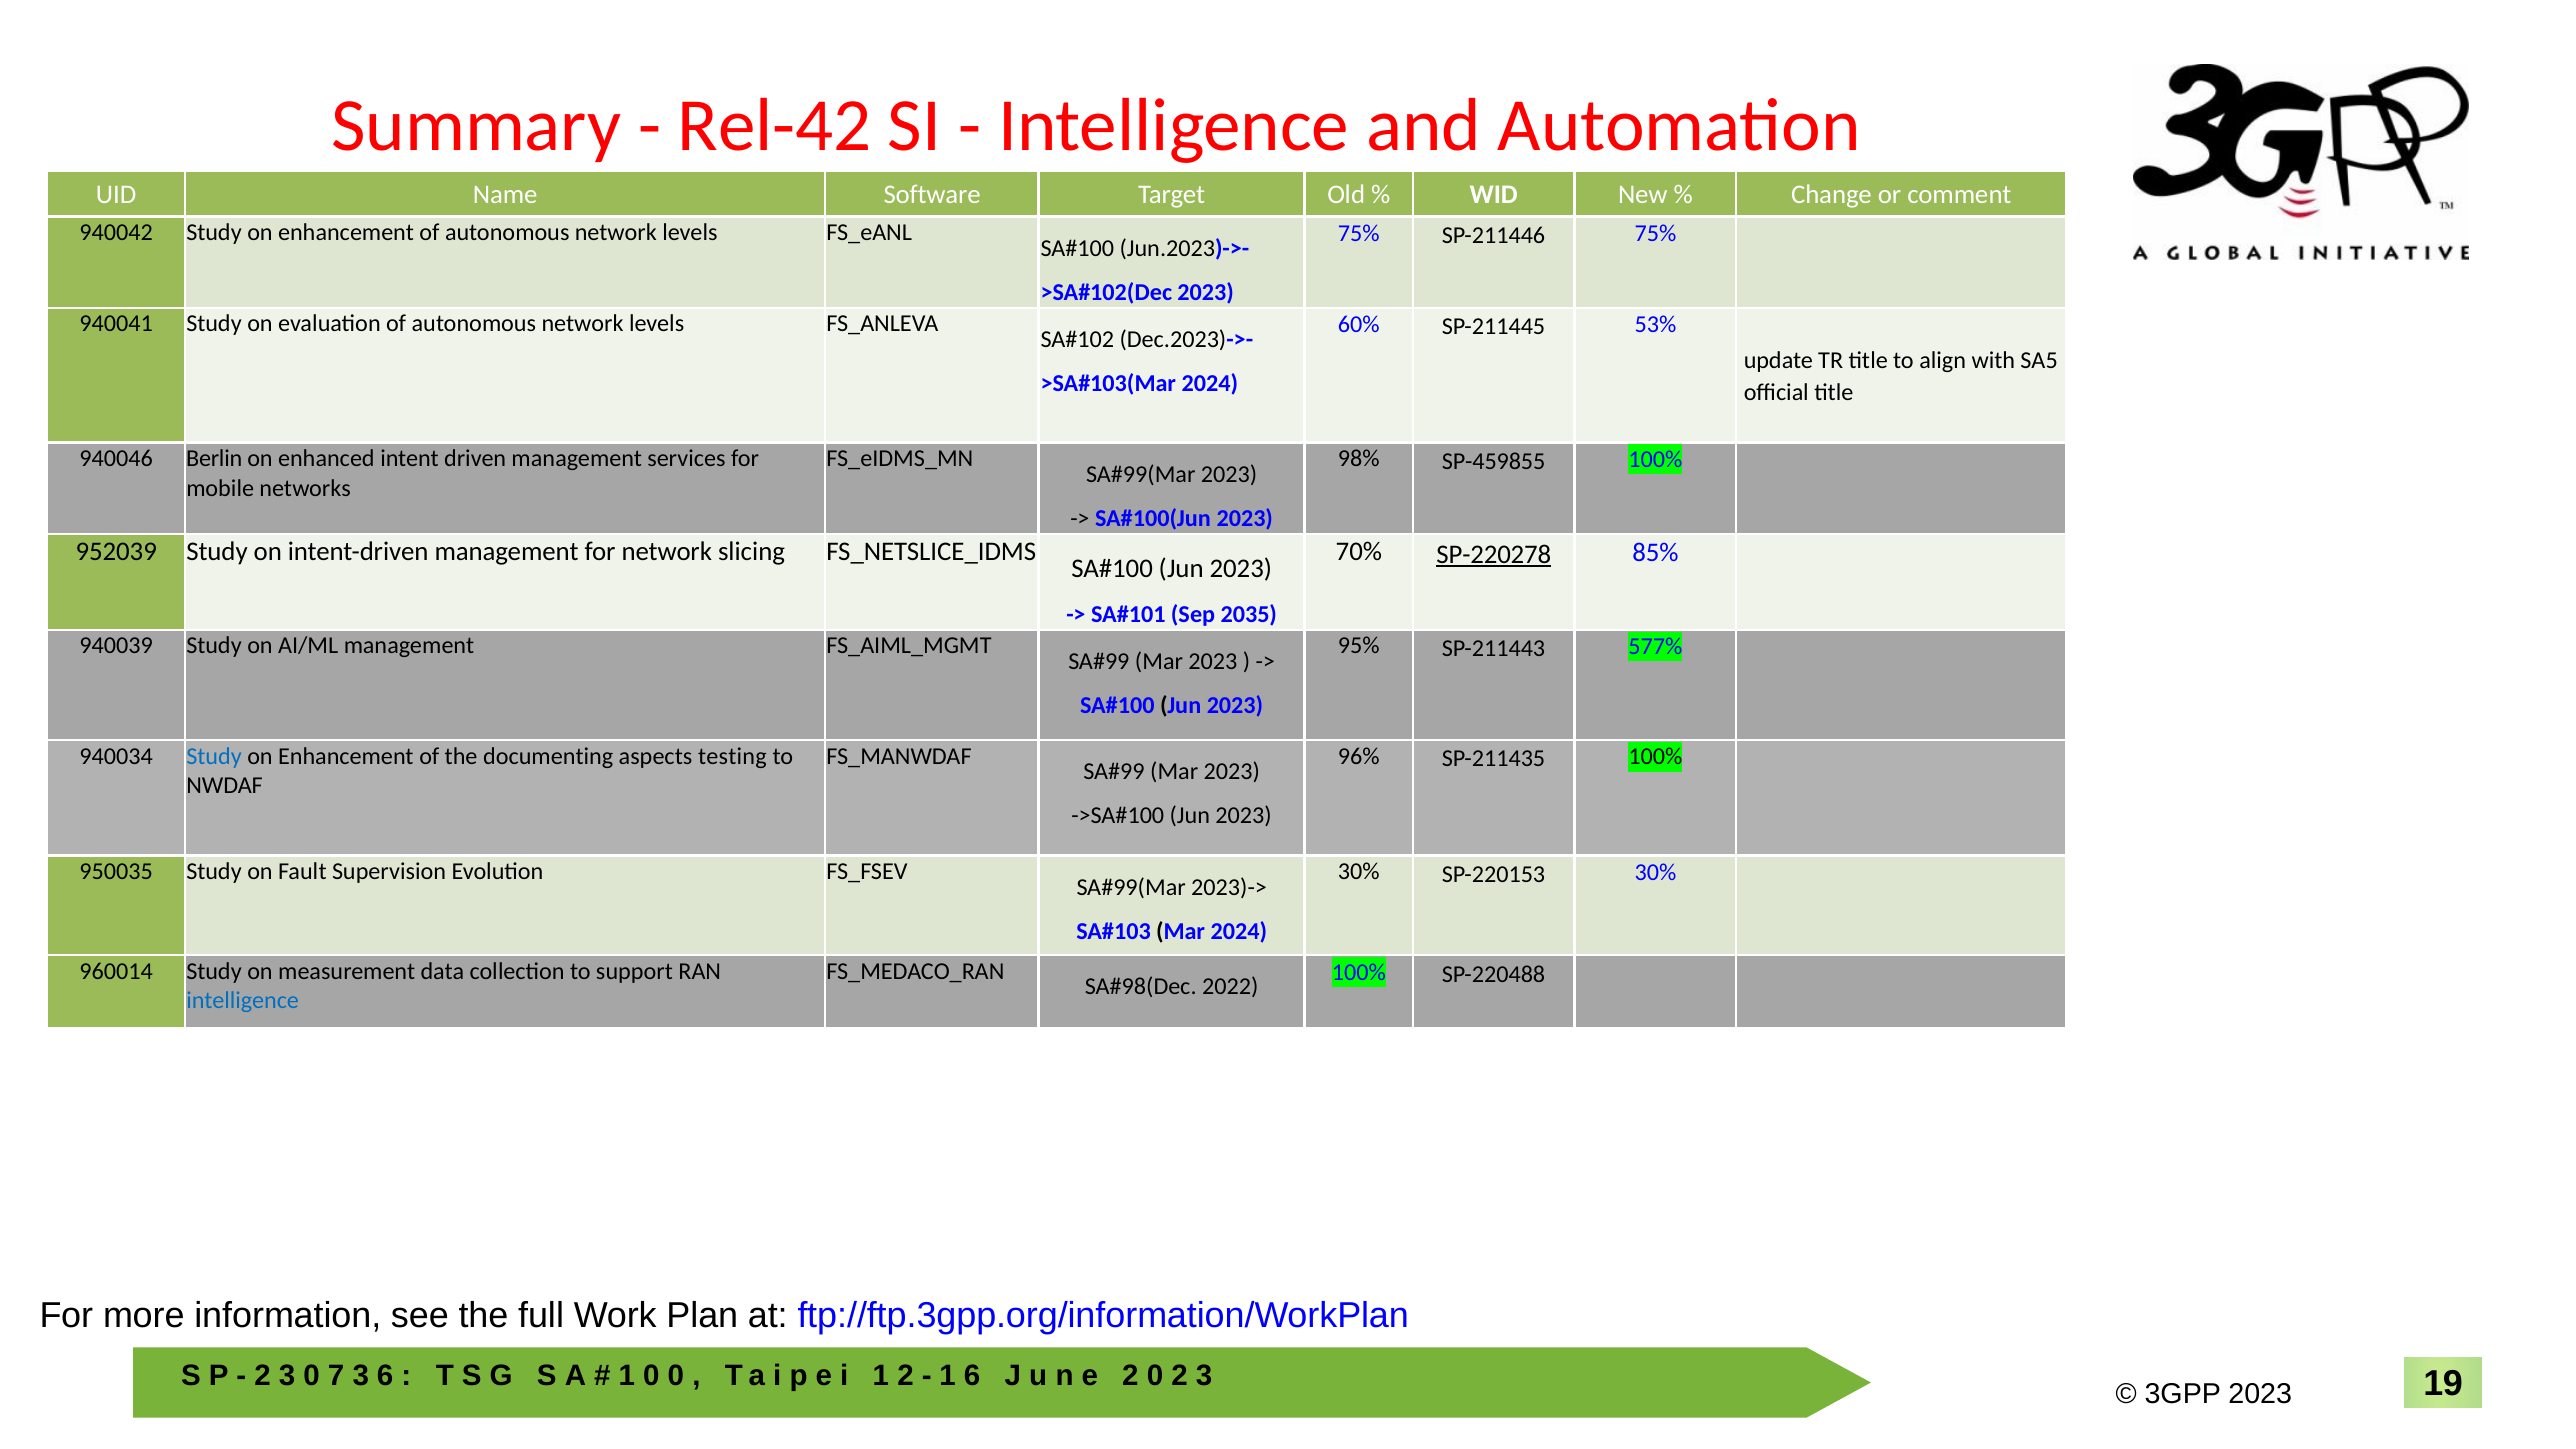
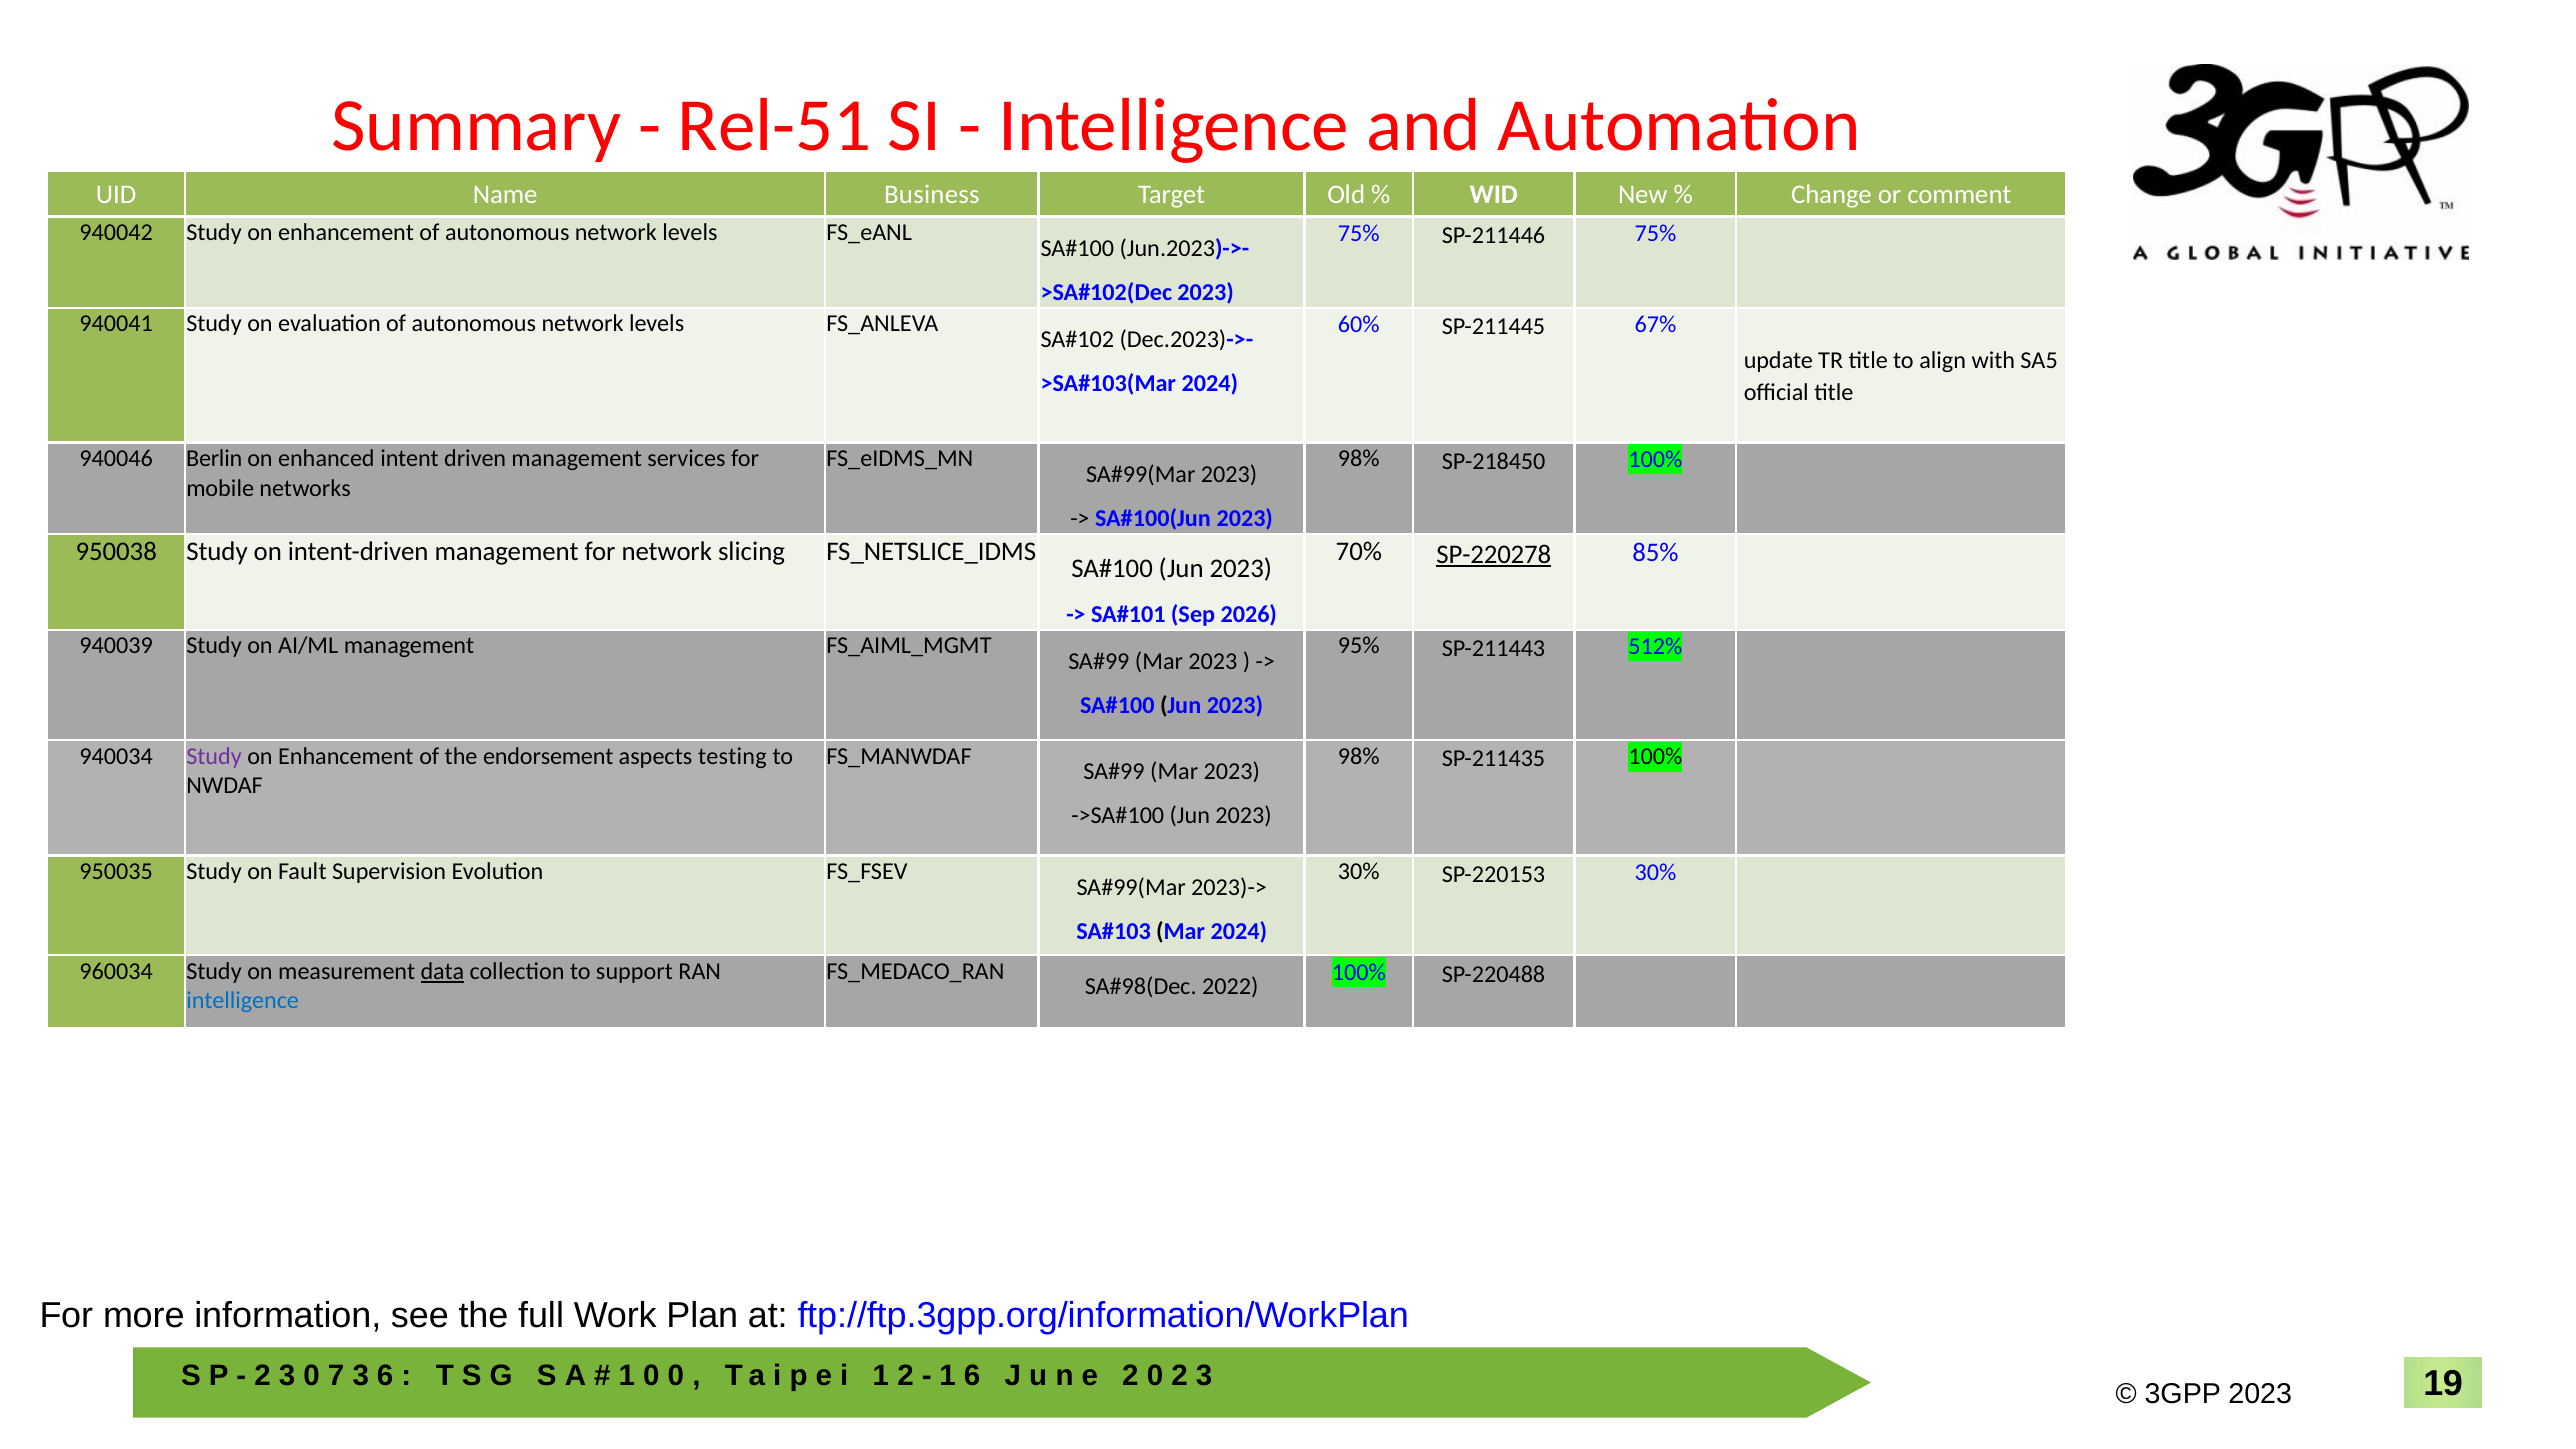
Rel-42: Rel-42 -> Rel-51 (775, 126)
Software: Software -> Business (932, 195)
53%: 53% -> 67% (1655, 325)
SP-459855: SP-459855 -> SP-218450 (1494, 461)
952039: 952039 -> 950038 (116, 552)
2035: 2035 -> 2026 (1249, 614)
577%: 577% -> 512% (1655, 647)
Study colour: blue -> purple (214, 756)
documenting: documenting -> endorsement (548, 756)
96%: 96% -> 98% (1359, 756)
960014: 960014 -> 960034 (116, 971)
data underline: none -> present (442, 971)
